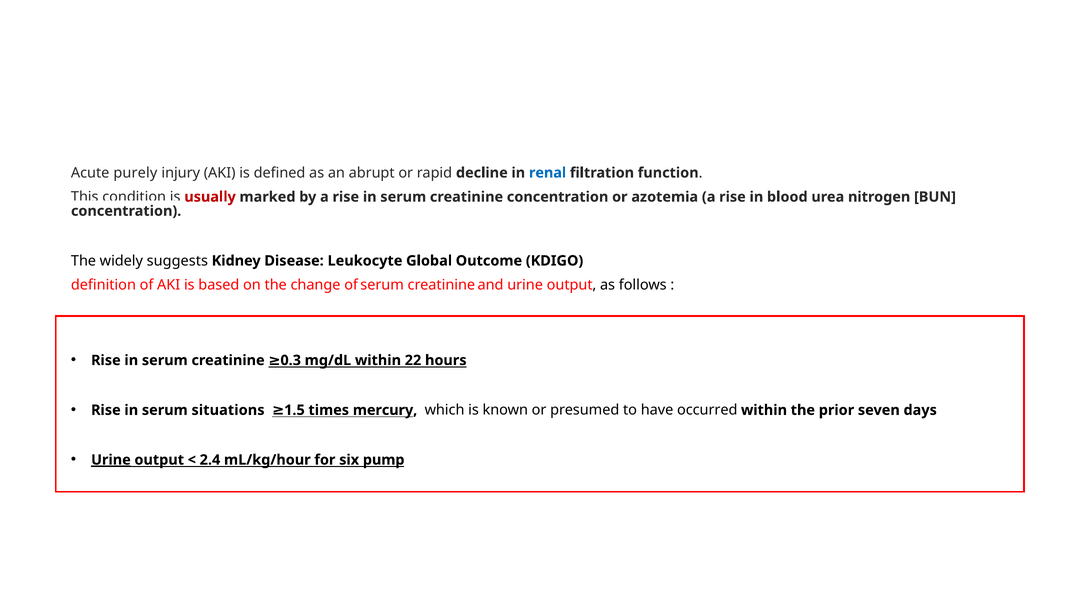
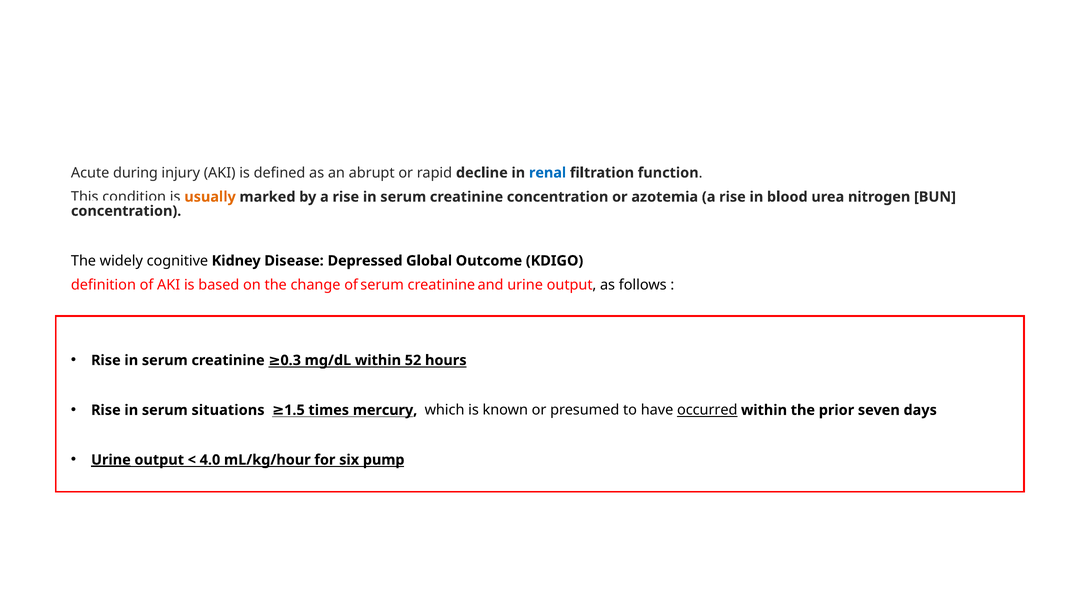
purely: purely -> during (136, 173)
usually colour: red -> orange (210, 197)
suggests: suggests -> cognitive (177, 261)
Leukocyte: Leukocyte -> Depressed (365, 261)
22: 22 -> 52 (413, 360)
occurred underline: none -> present (707, 410)
2.4: 2.4 -> 4.0 (210, 460)
